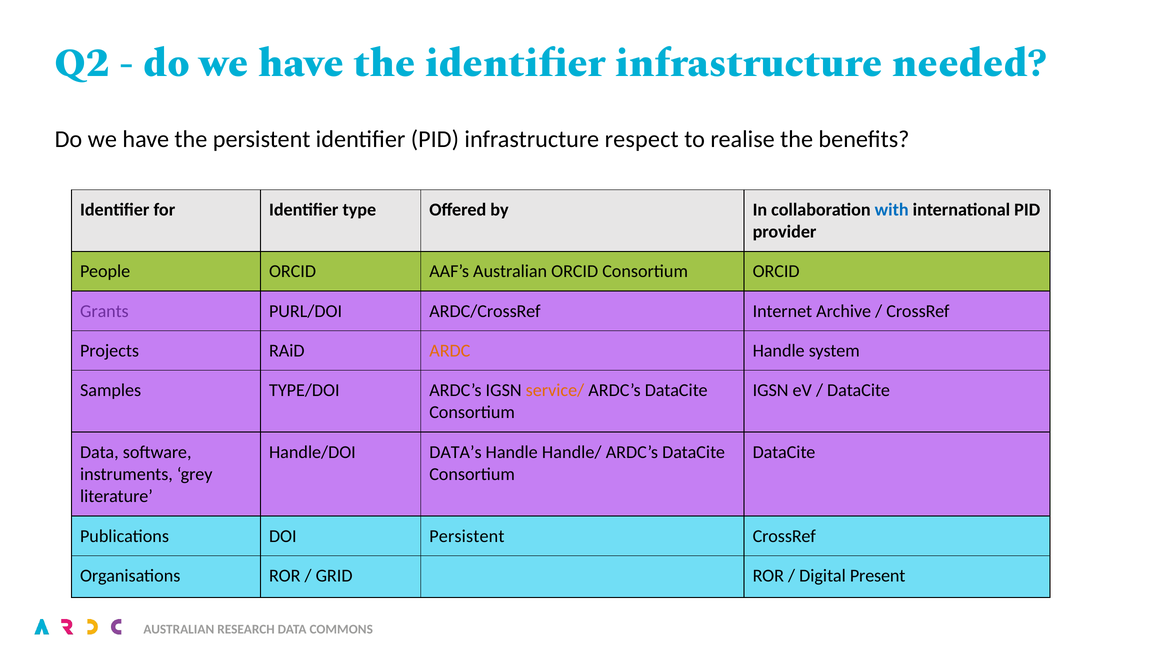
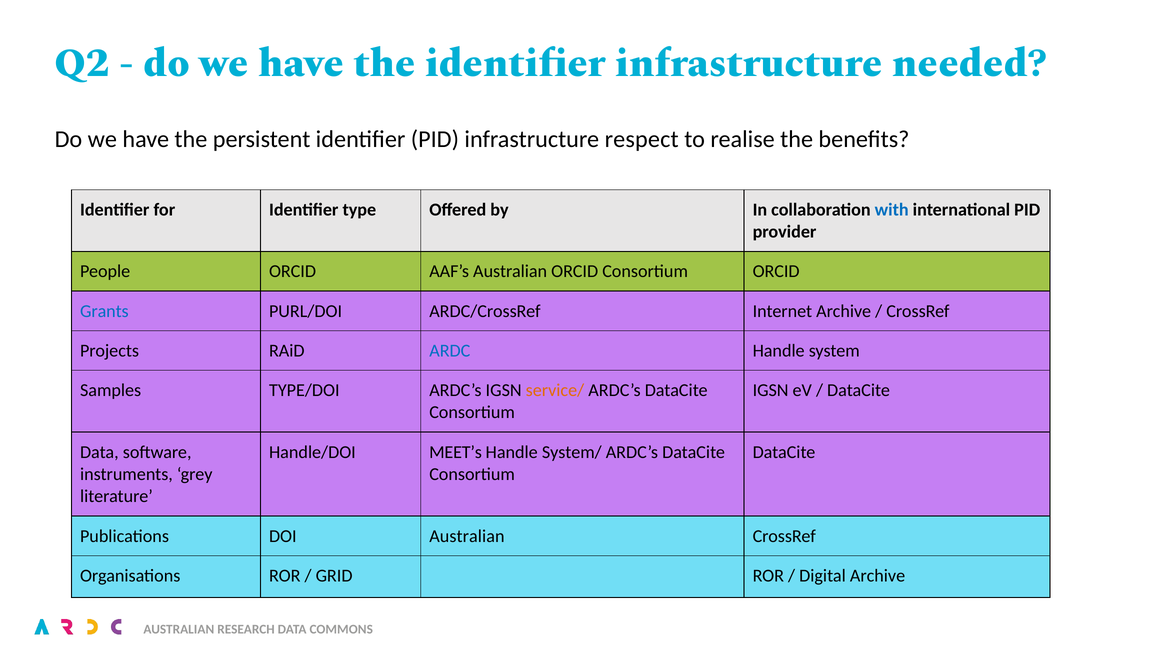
Grants colour: purple -> blue (104, 311)
ARDC colour: orange -> blue (450, 350)
DATA’s: DATA’s -> MEET’s (456, 452)
Handle/: Handle/ -> System/ (572, 452)
DOI Persistent: Persistent -> Australian (467, 536)
Digital Present: Present -> Archive (878, 575)
